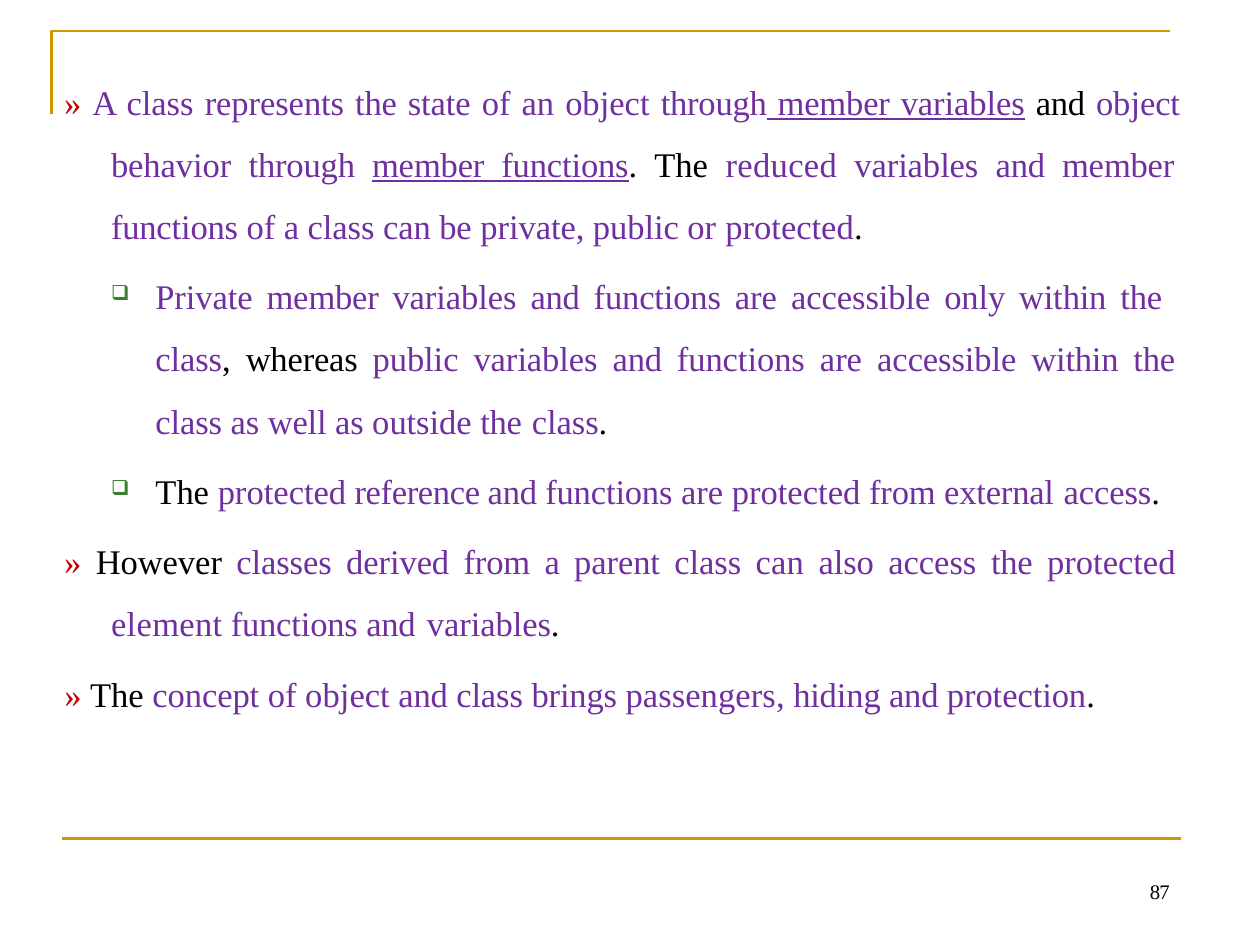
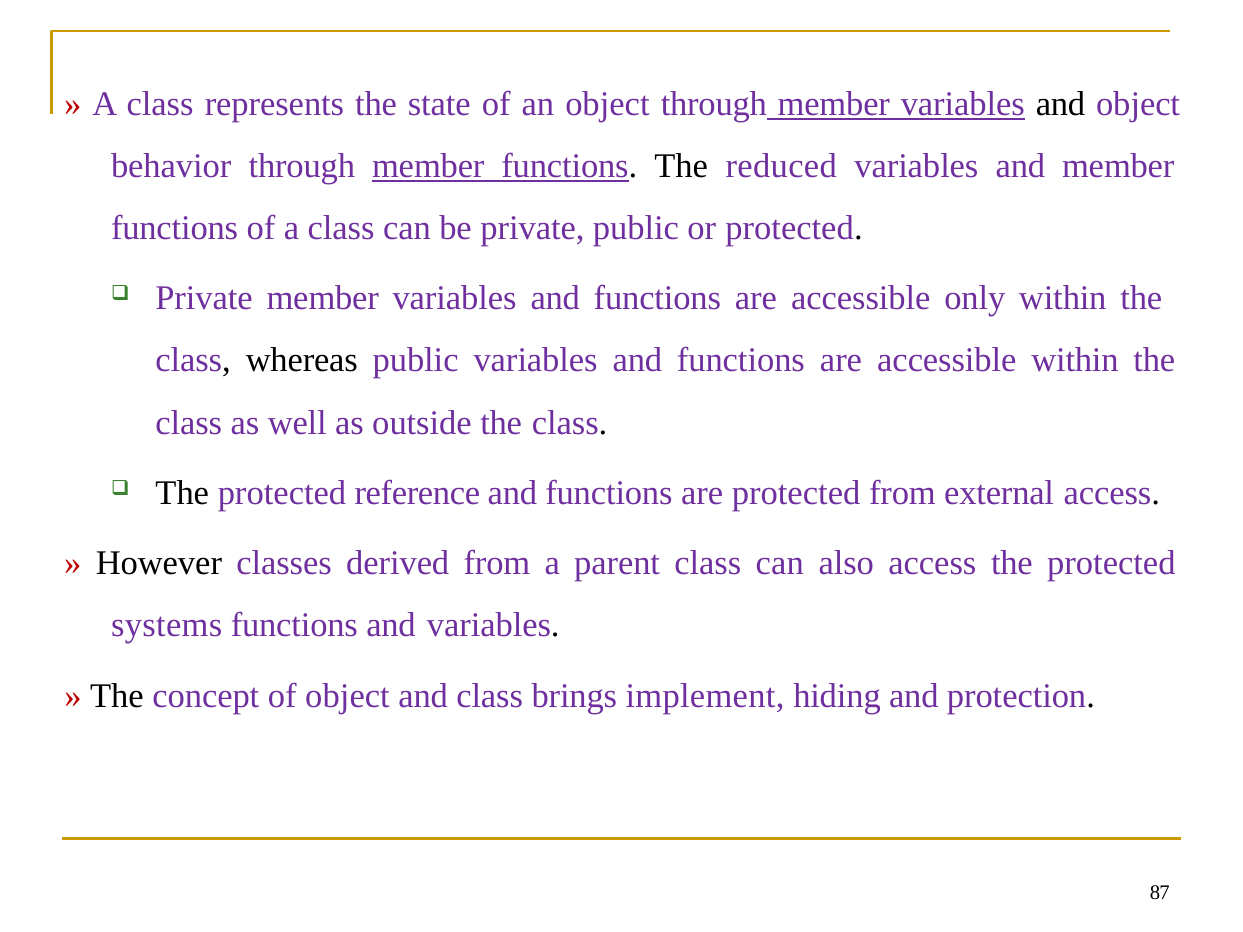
element: element -> systems (167, 626)
passengers: passengers -> implement (705, 696)
